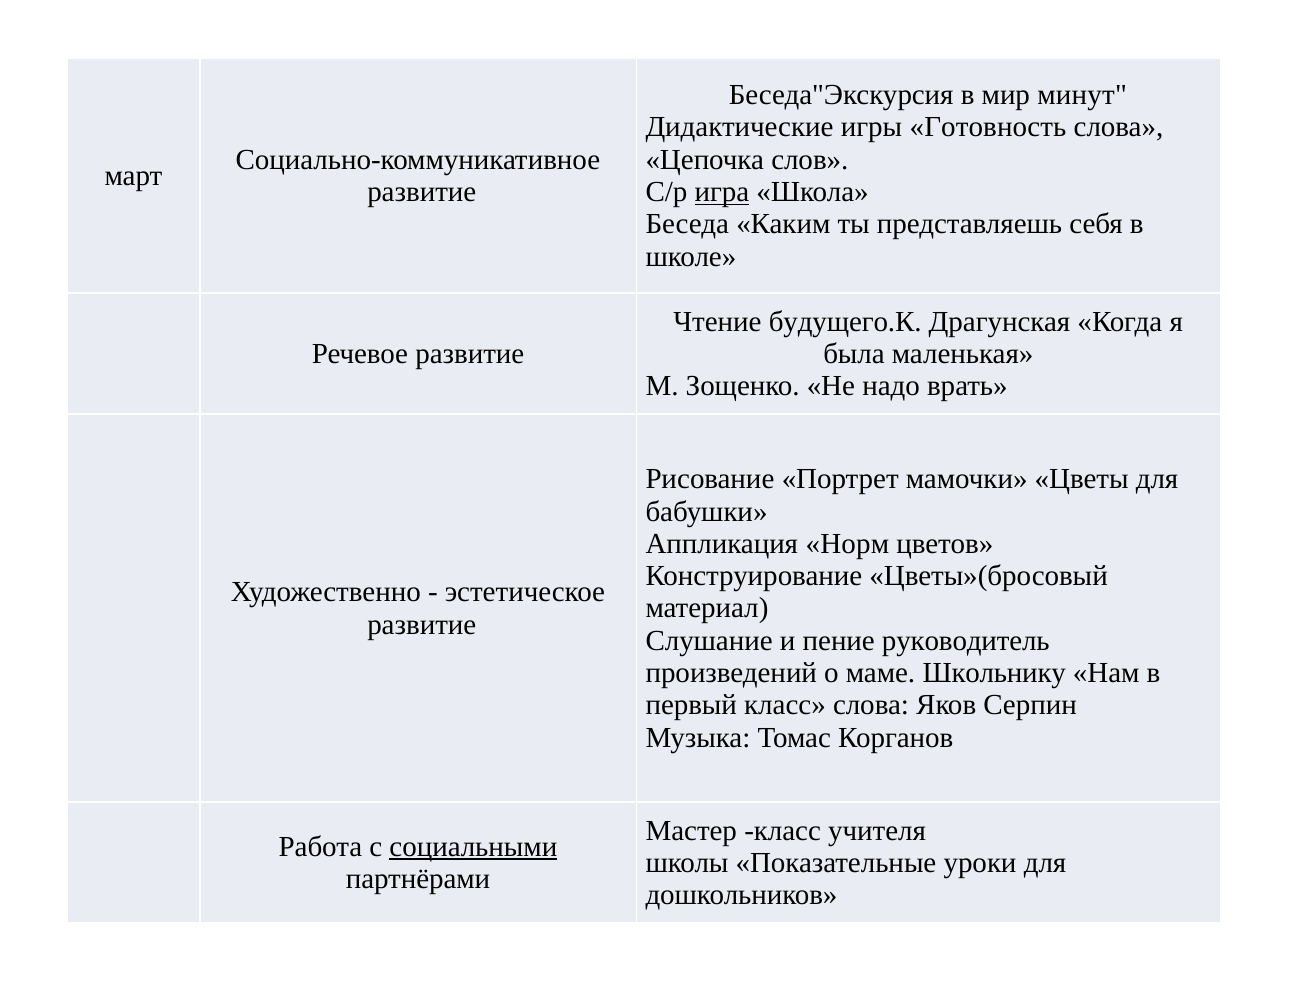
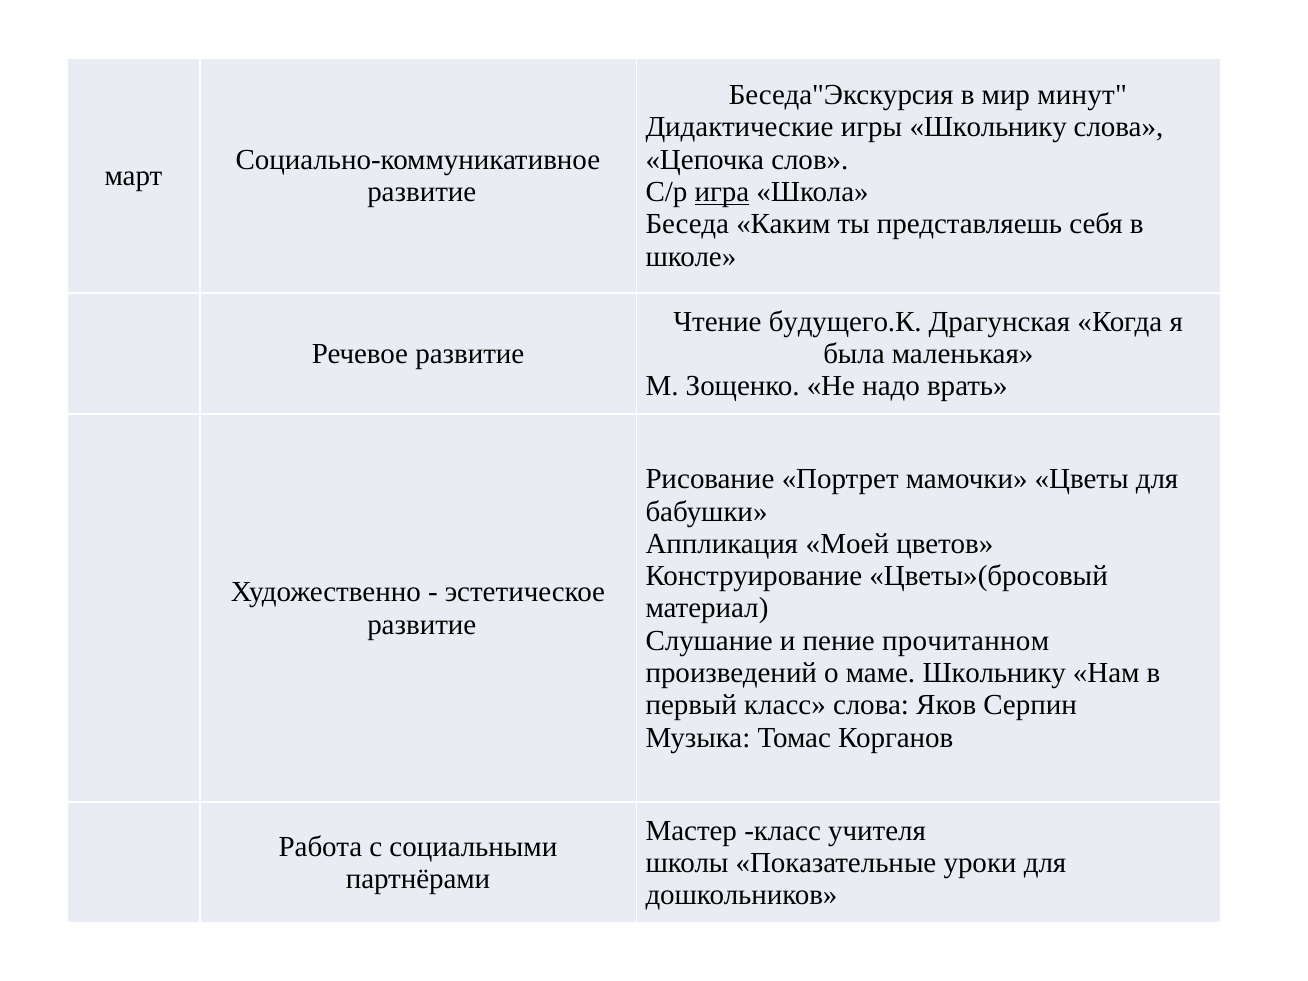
игры Готовность: Готовность -> Школьнику (988, 127)
Норм: Норм -> Моей (847, 544)
руководитель: руководитель -> прочитанном (966, 641)
социальными underline: present -> none (473, 847)
